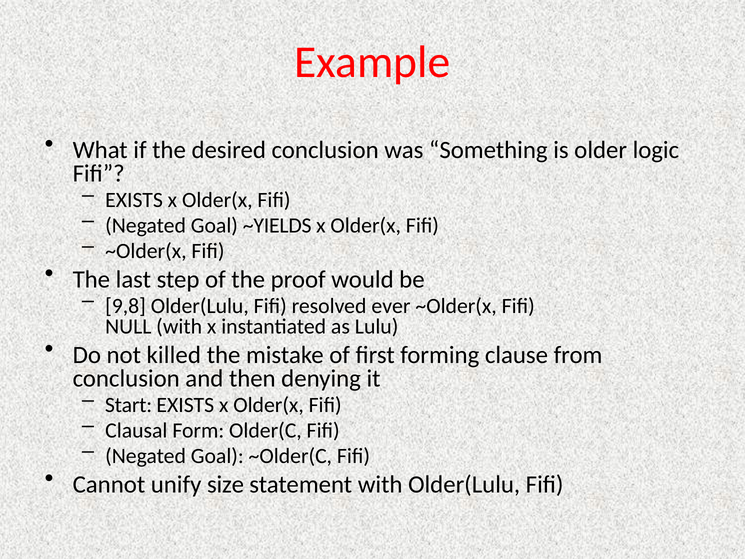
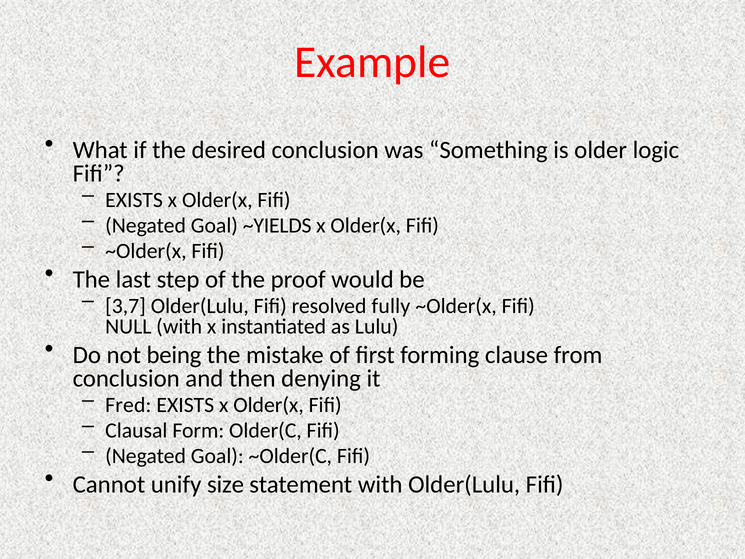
9,8: 9,8 -> 3,7 (126, 306)
ever: ever -> fully (391, 306)
killed: killed -> being (174, 355)
Start: Start -> Fred (128, 405)
